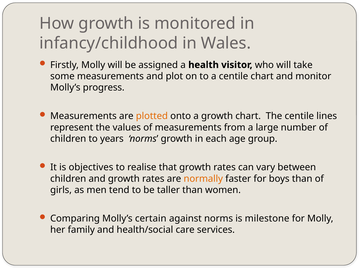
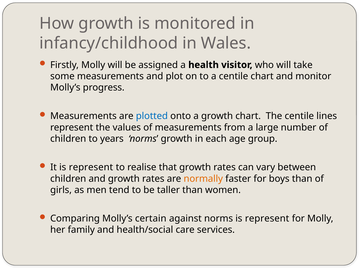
plotted colour: orange -> blue (152, 116)
It is objectives: objectives -> represent (91, 167)
norms is milestone: milestone -> represent (267, 219)
